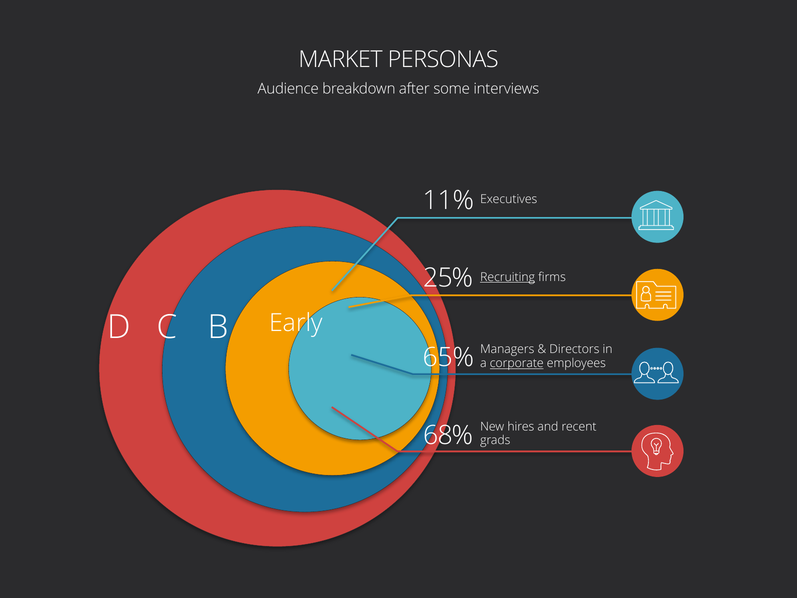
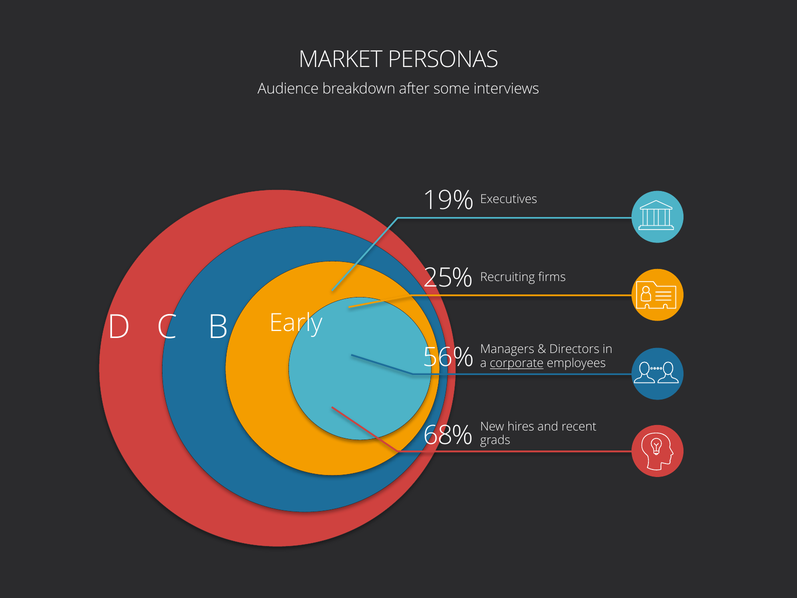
11%: 11% -> 19% (448, 201)
Recruiting underline: present -> none (508, 277)
65%: 65% -> 56% (448, 357)
